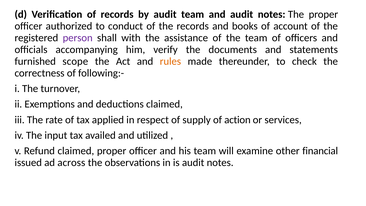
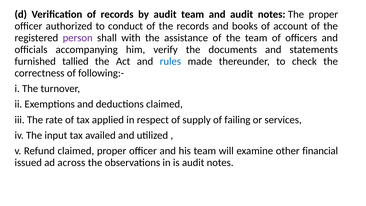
scope: scope -> tallied (75, 61)
rules colour: orange -> blue (170, 61)
action: action -> failing (237, 120)
